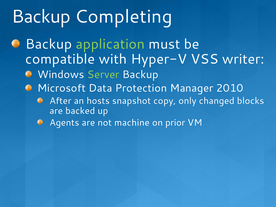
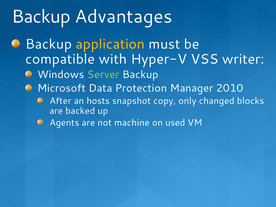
Completing: Completing -> Advantages (124, 17)
application colour: light green -> yellow (110, 44)
prior: prior -> used (175, 123)
